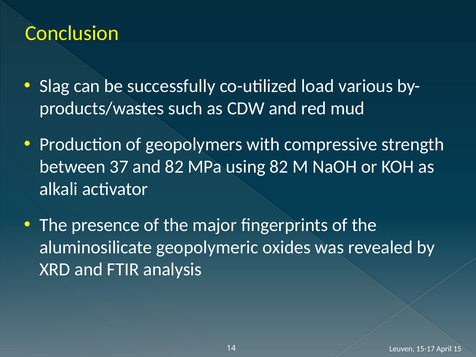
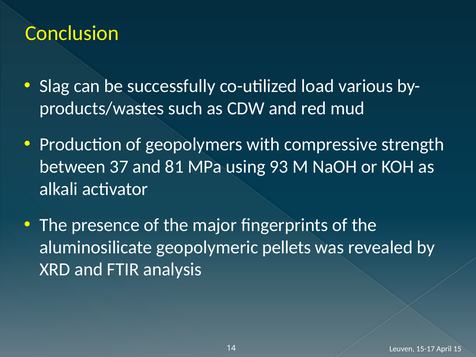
and 82: 82 -> 81 (174, 167)
using 82: 82 -> 93 (279, 167)
oxides: oxides -> pellets (287, 247)
